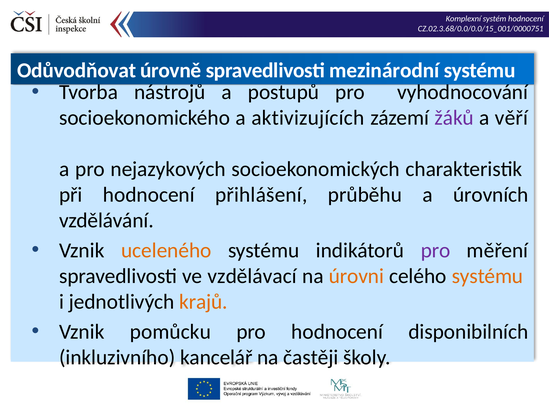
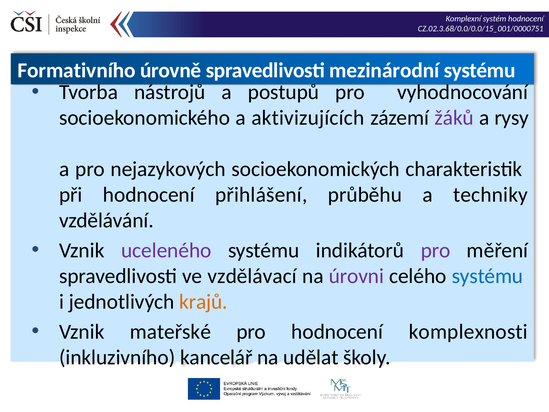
Odůvodňovat: Odůvodňovat -> Formativního (77, 70)
věří: věří -> rysy (512, 118)
úrovních: úrovních -> techniky (491, 195)
uceleného colour: orange -> purple (166, 250)
úrovni colour: orange -> purple (356, 276)
systému colour: orange -> blue (487, 276)
pomůcku: pomůcku -> mateřské (170, 331)
disponibilních: disponibilních -> komplexnosti (468, 331)
častěji: častěji -> udělat (311, 357)
